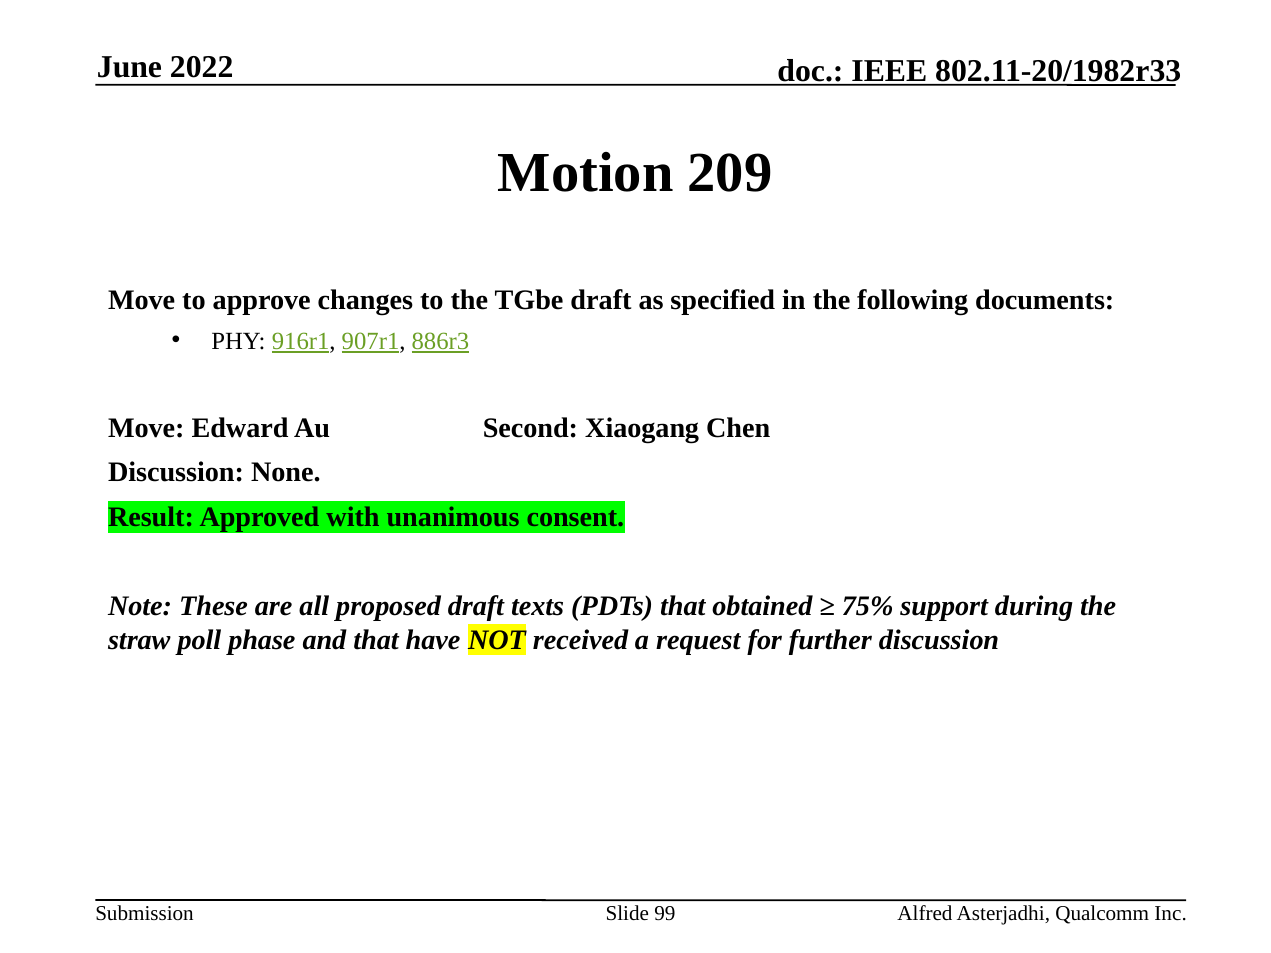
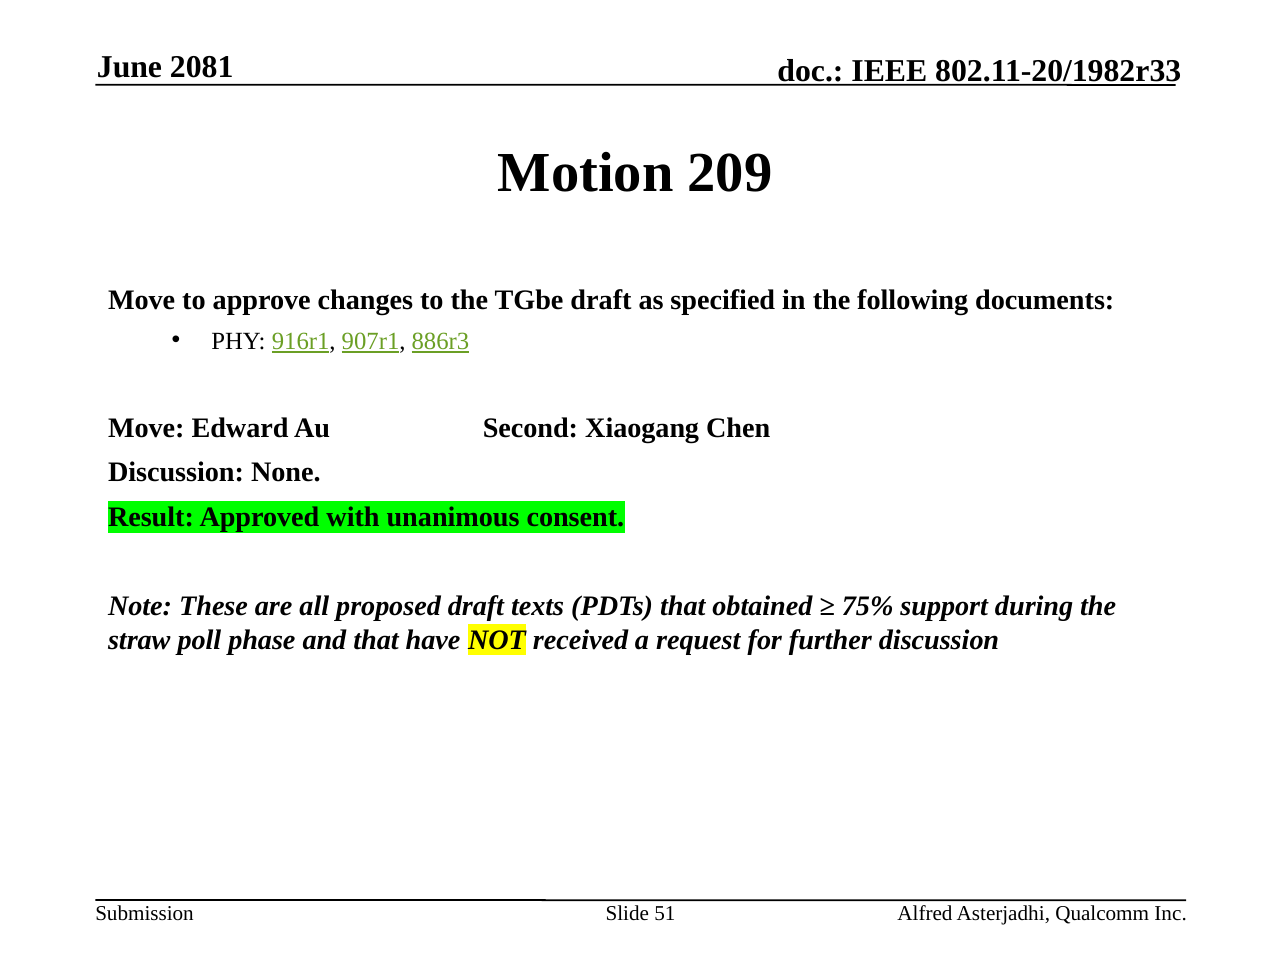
2022: 2022 -> 2081 (202, 67)
99: 99 -> 51 (665, 914)
